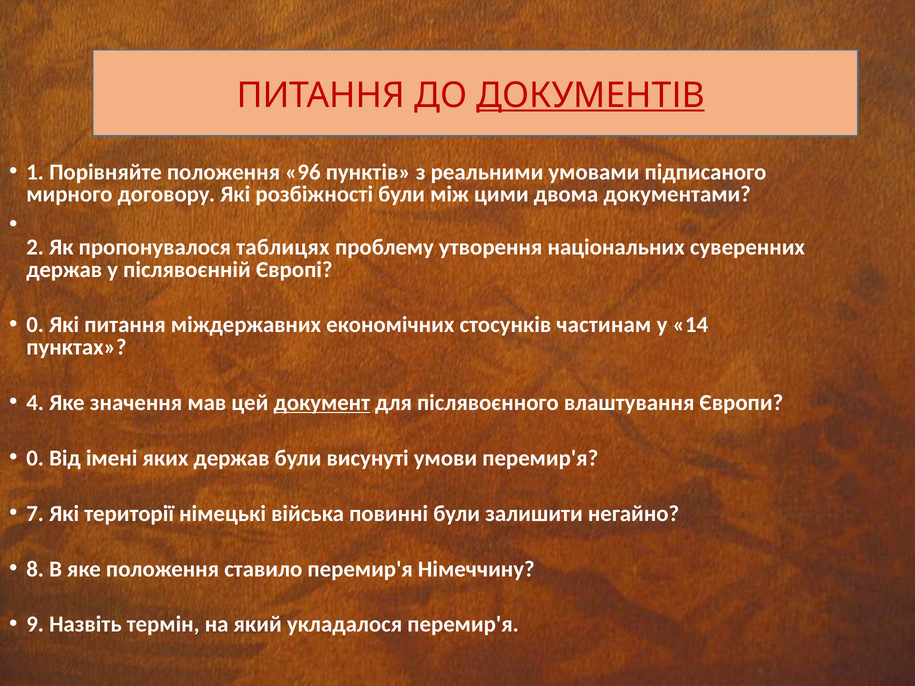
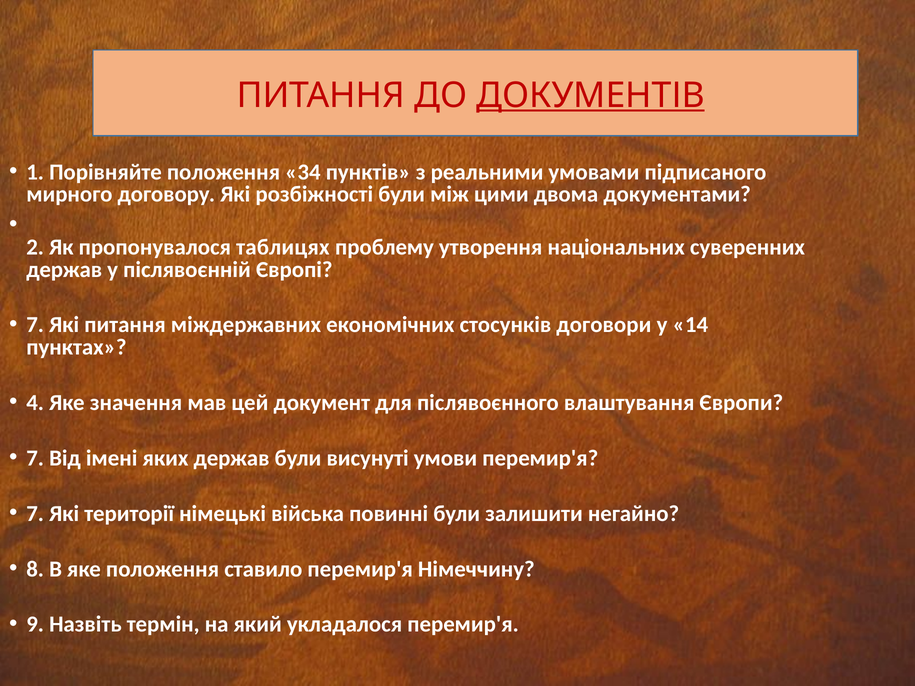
96: 96 -> 34 (303, 172)
0: 0 -> 7 (35, 325)
частинам: частинам -> договори (604, 325)
документ underline: present -> none (322, 403)
0: 0 -> 7 (35, 458)
